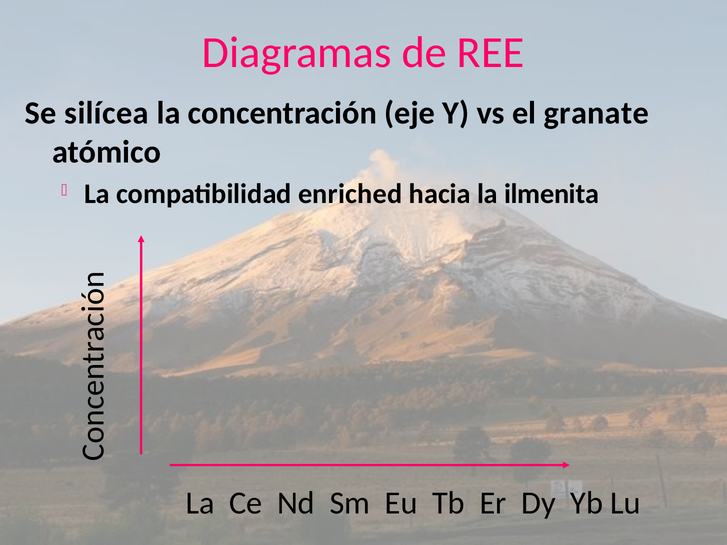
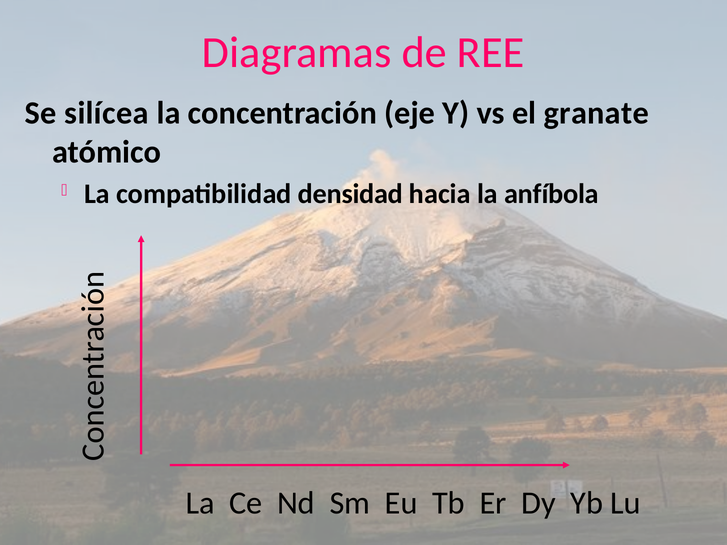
enriched: enriched -> densidad (350, 194)
ilmenita: ilmenita -> anfíbola (552, 194)
